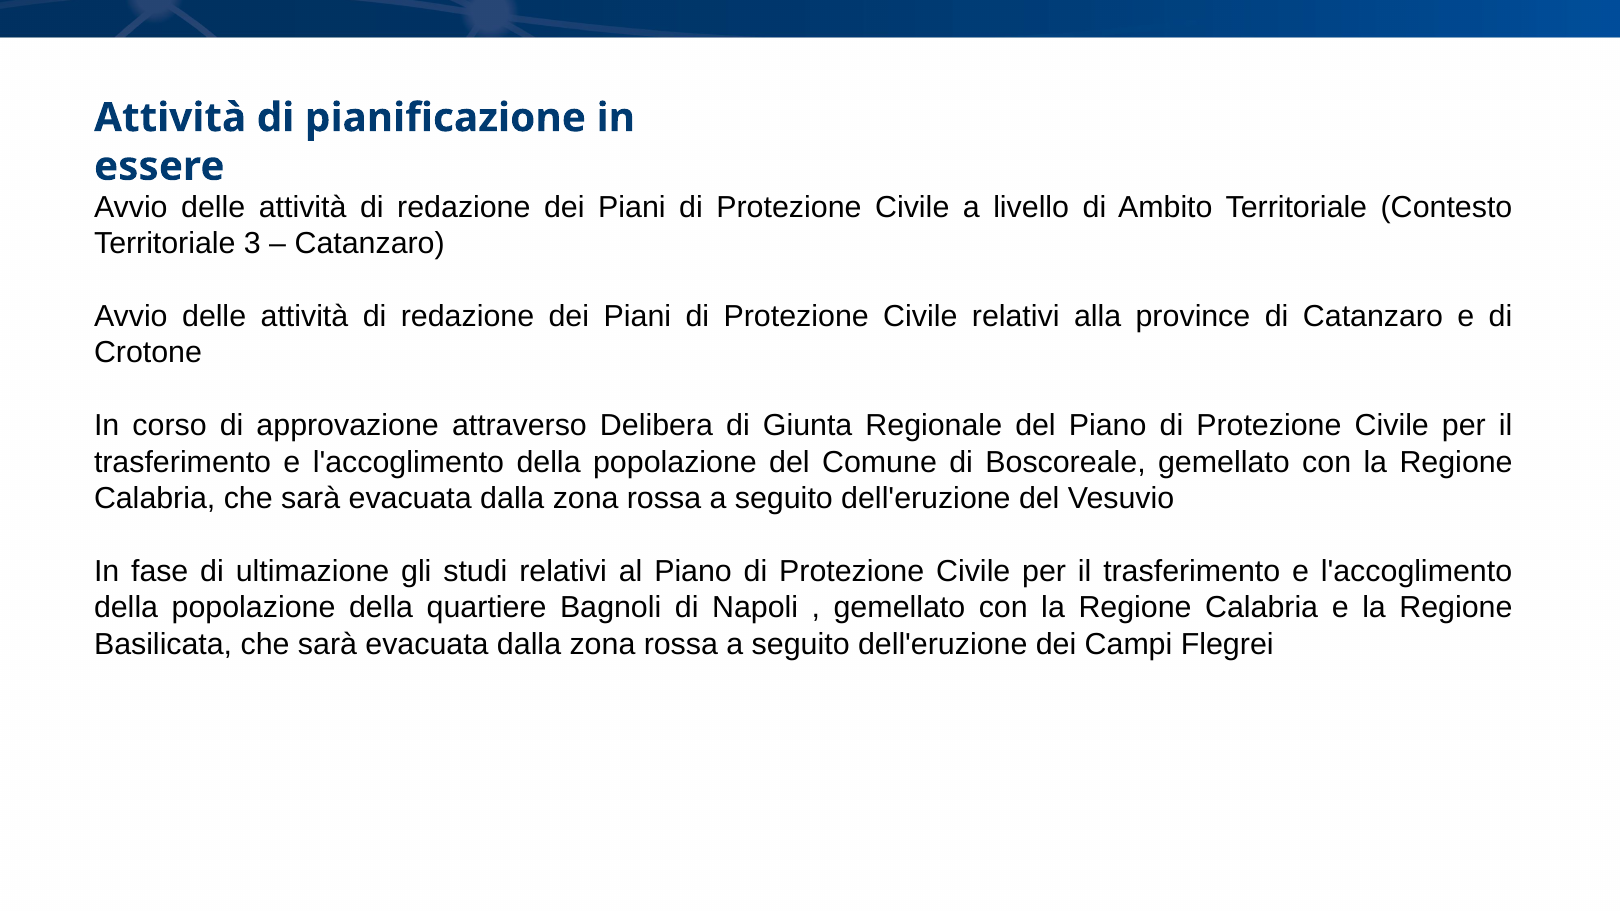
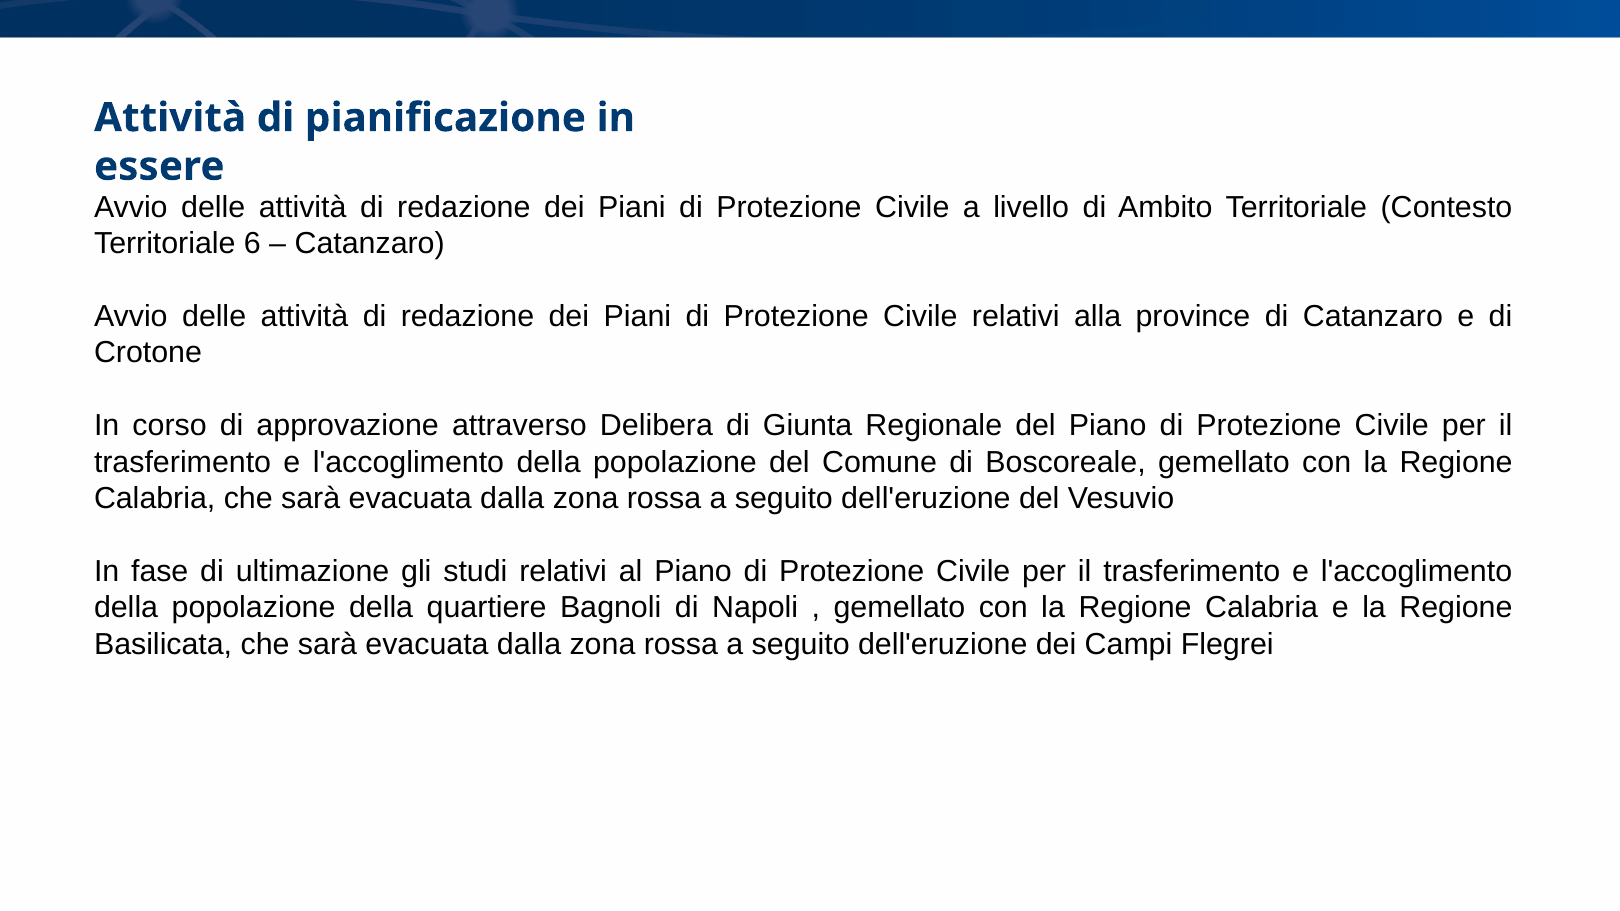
3: 3 -> 6 (252, 244)
